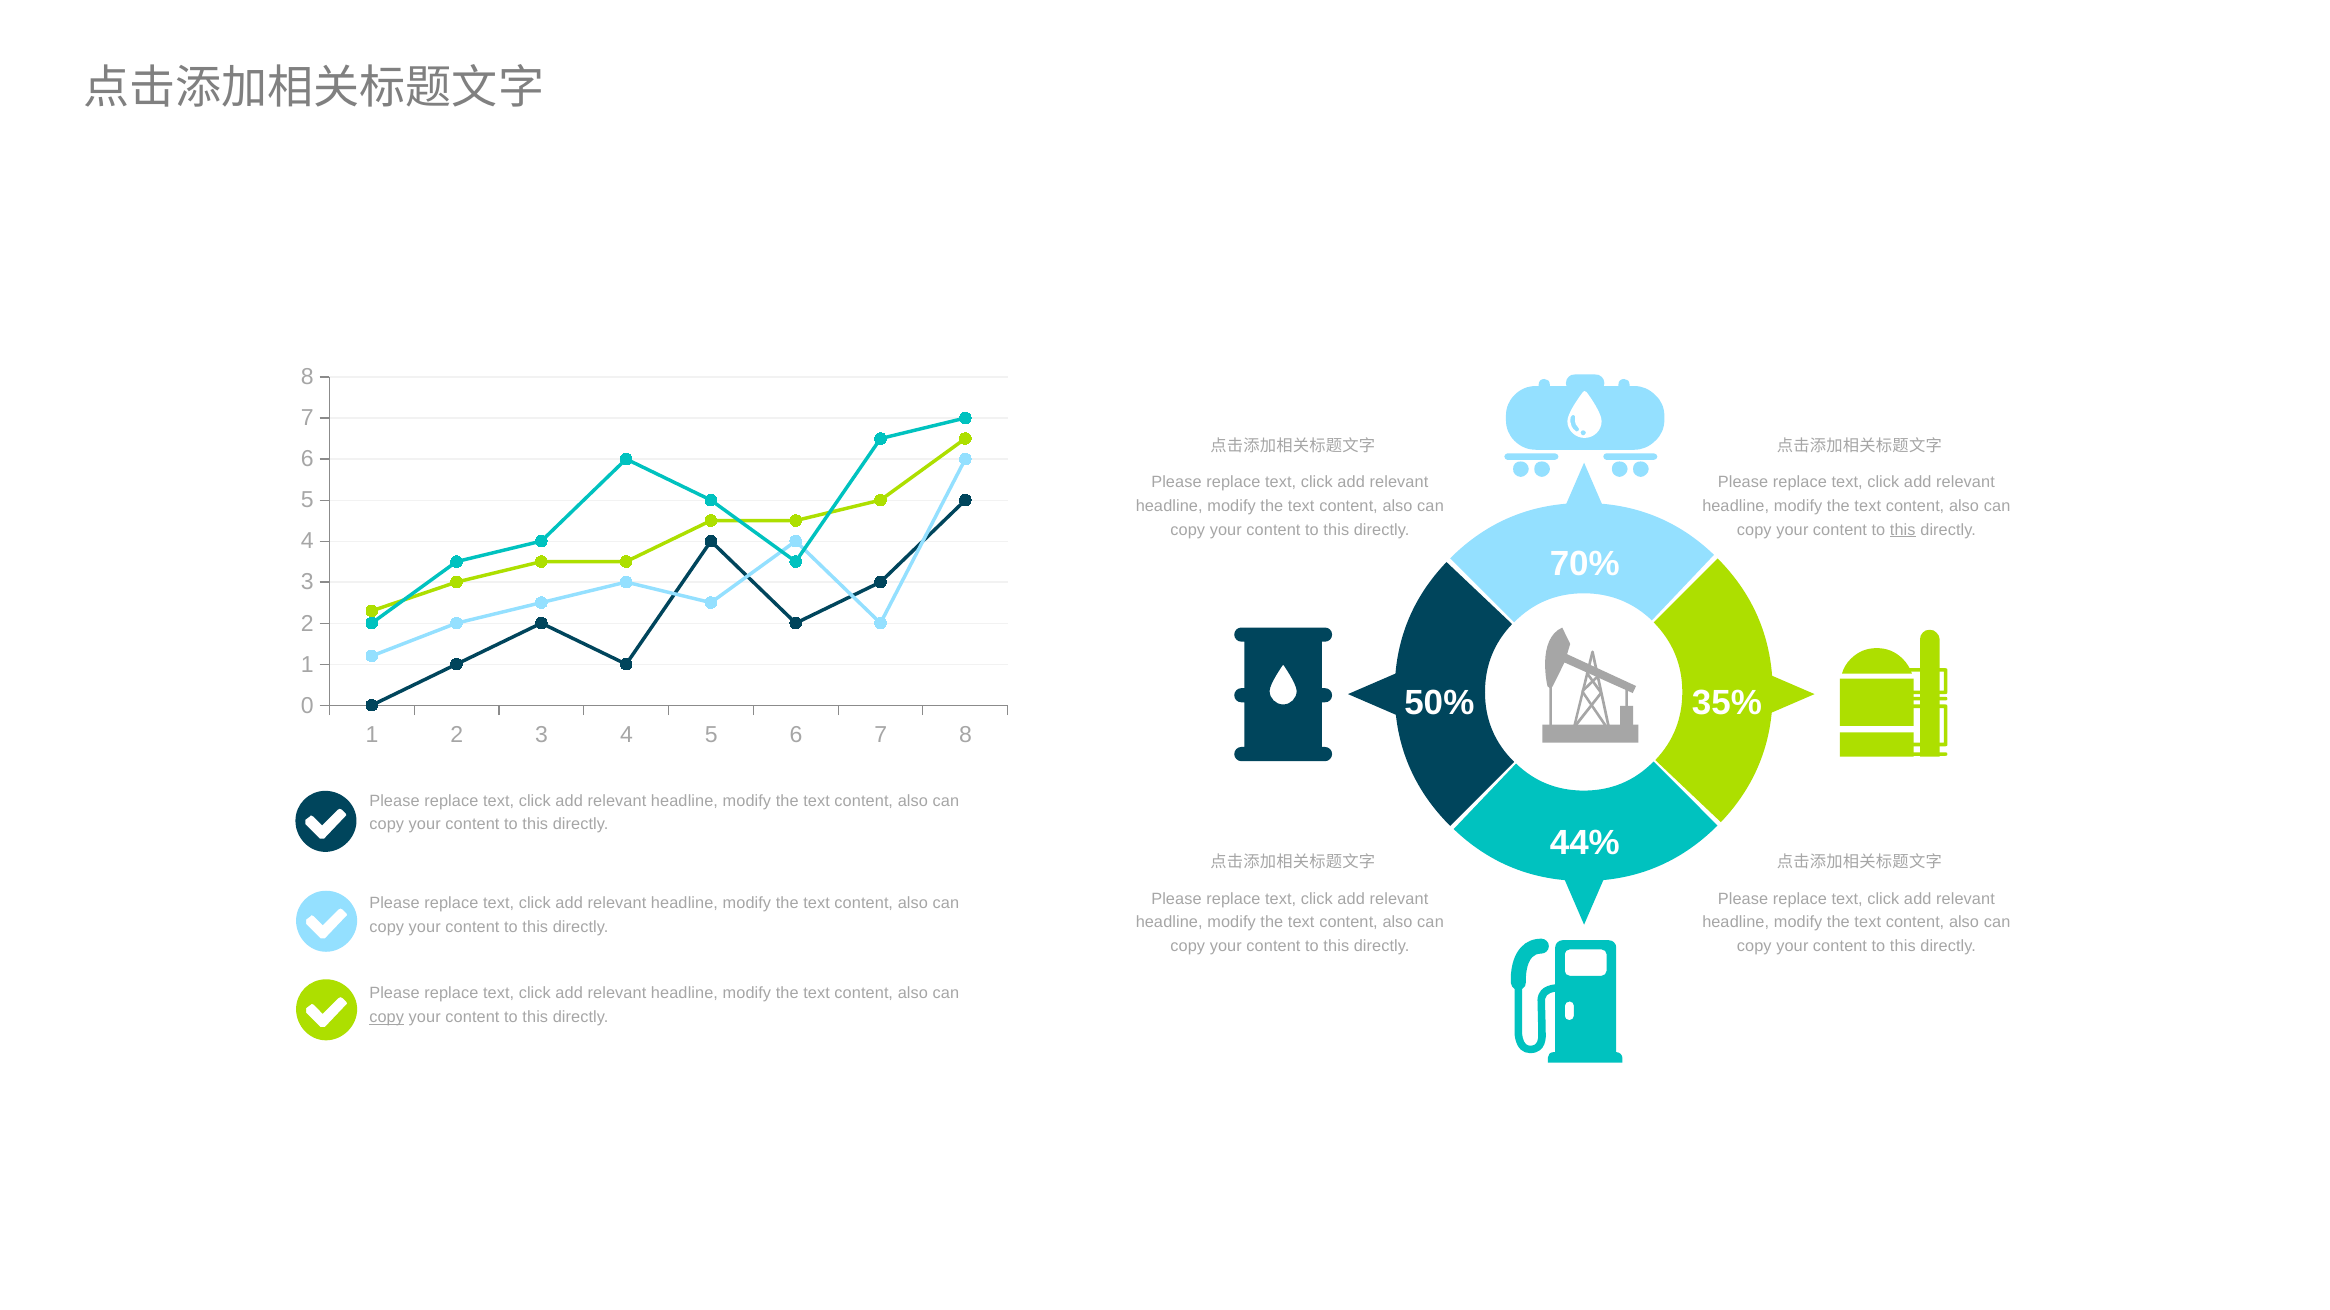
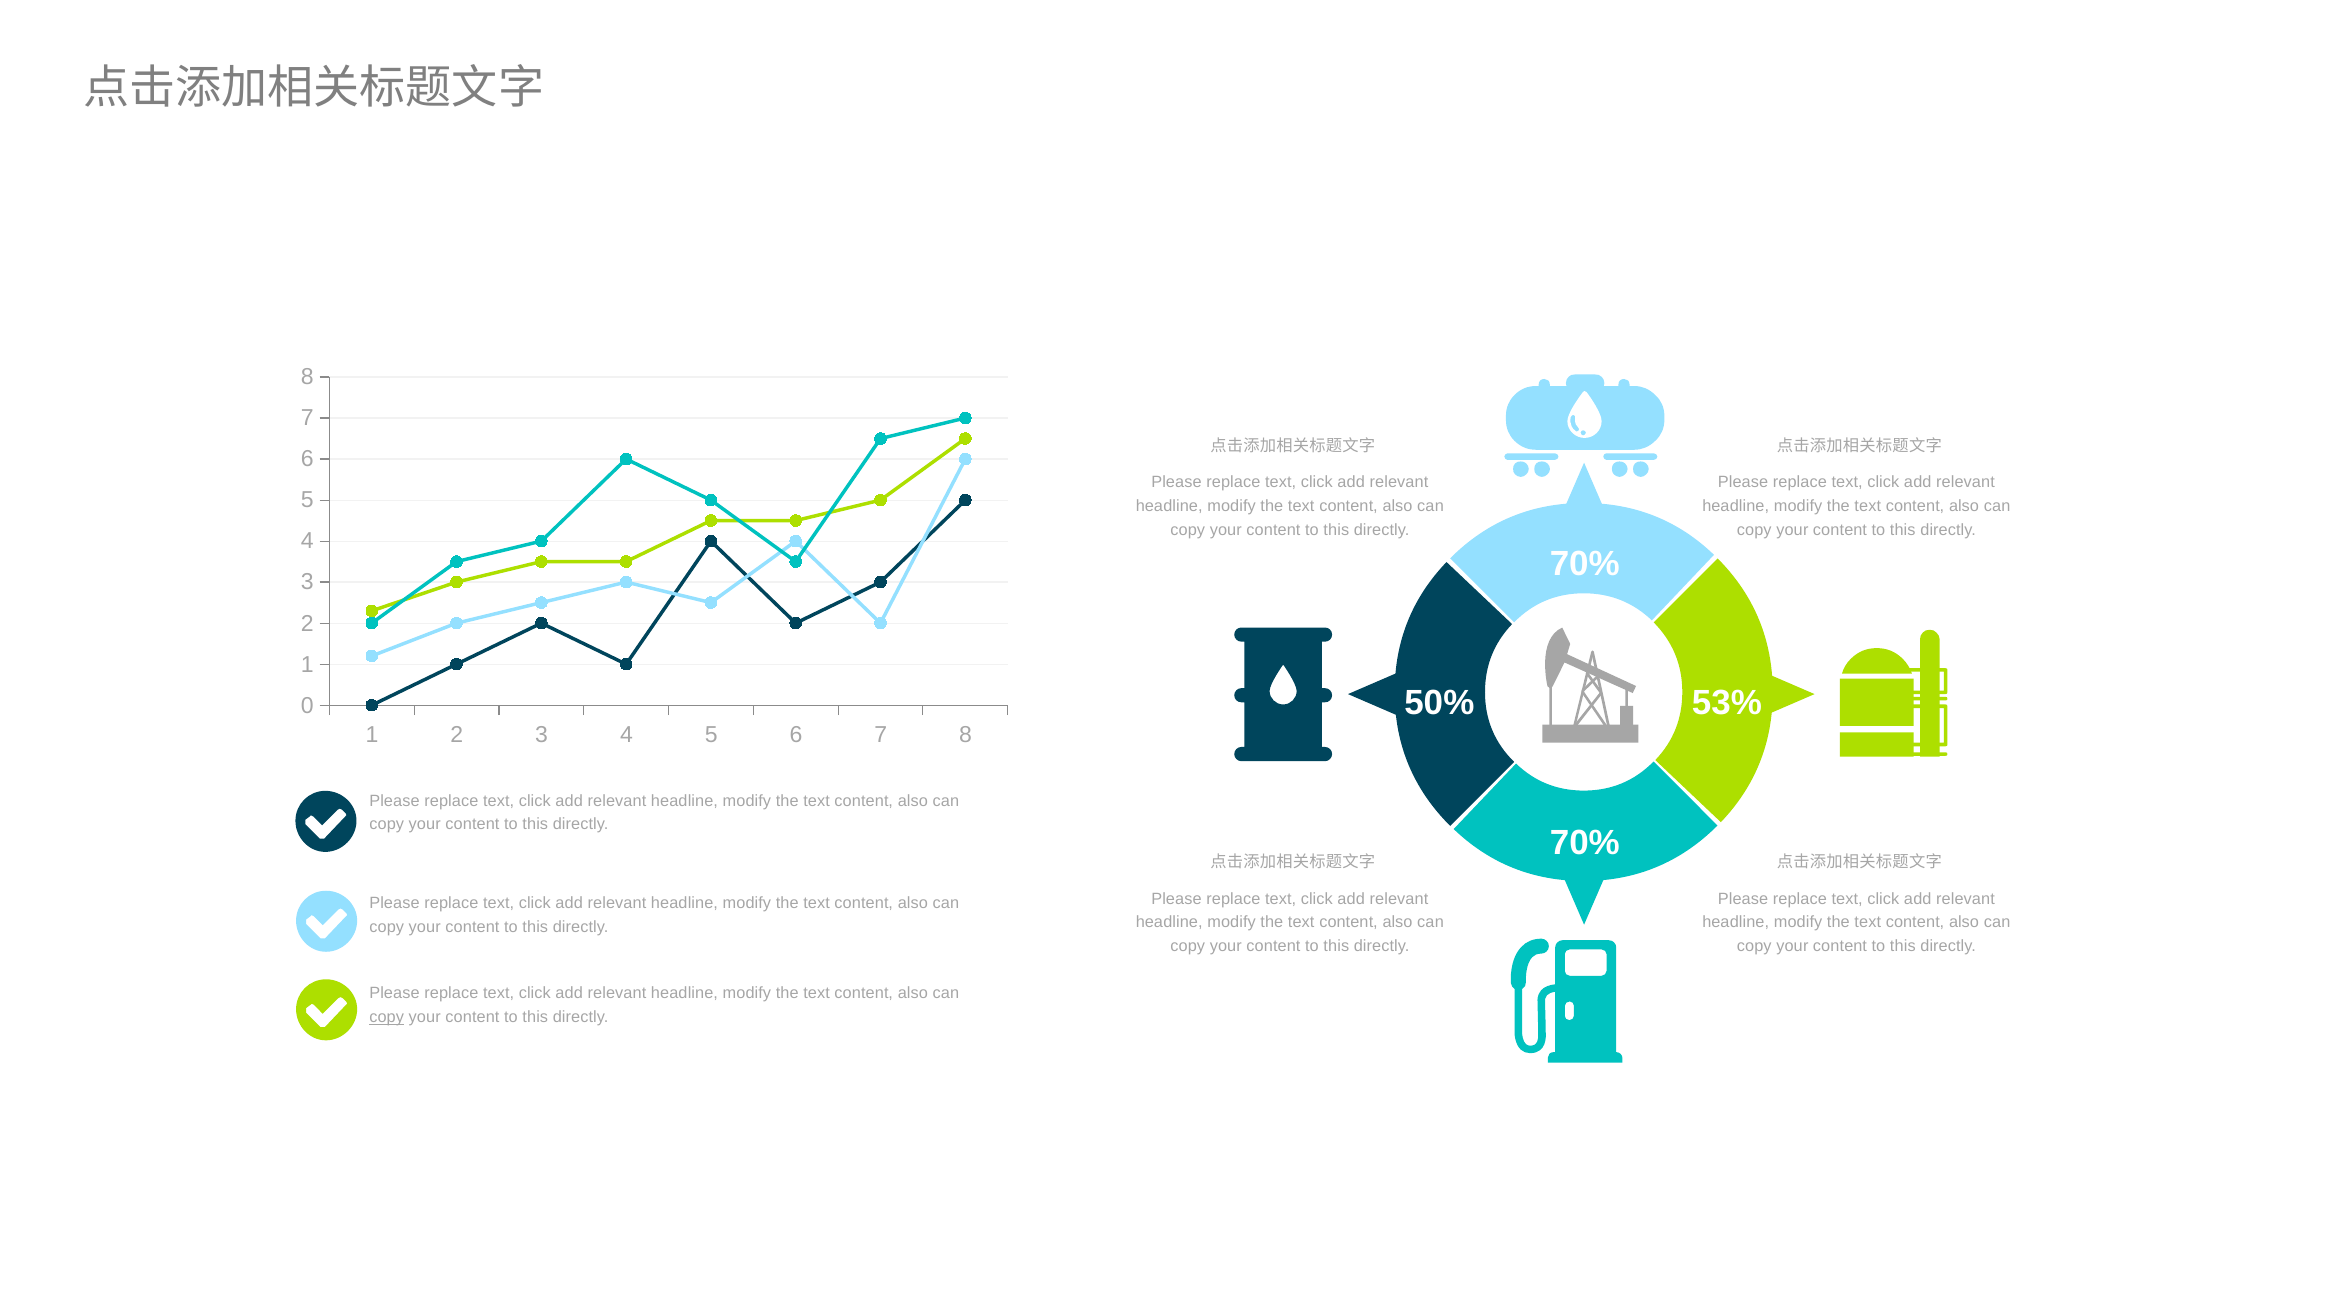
this underline: present -> none (1903, 530)
35%: 35% -> 53% (1727, 703)
44%: 44% -> 70% (1585, 843)
